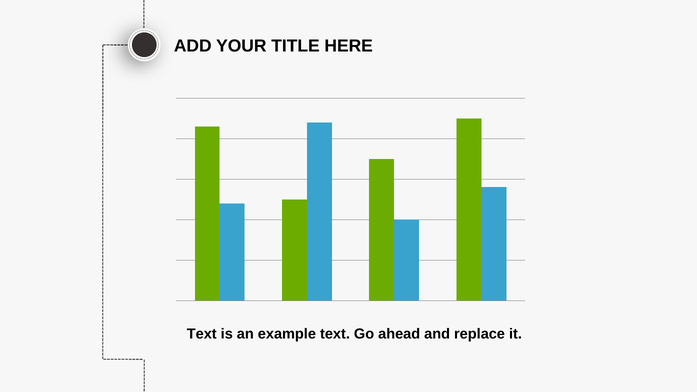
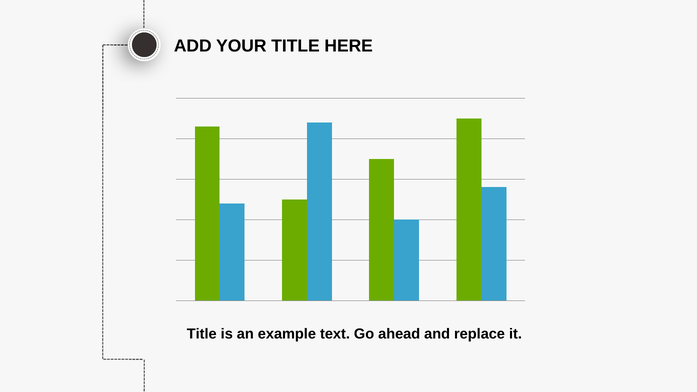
Text: Text -> Title (202, 334)
